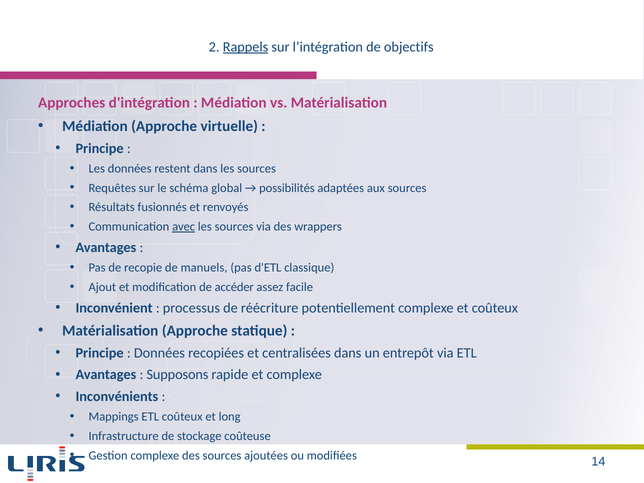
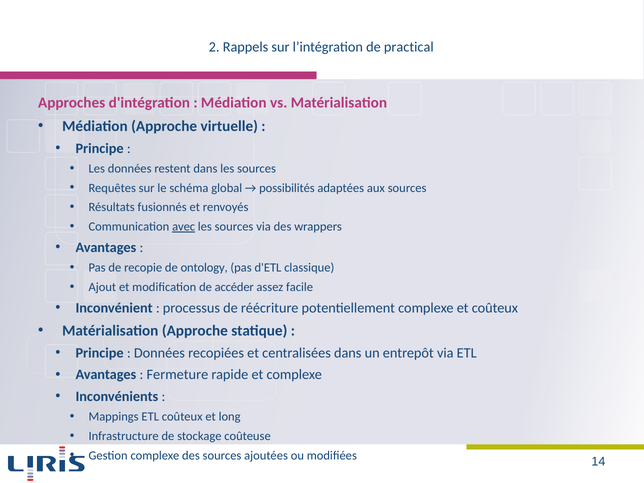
Rappels underline: present -> none (246, 47)
objectifs: objectifs -> practical (409, 47)
manuels: manuels -> ontology (204, 268)
Supposons: Supposons -> Fermeture (177, 375)
